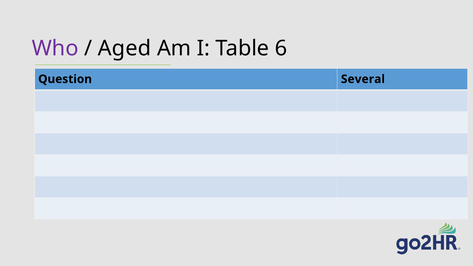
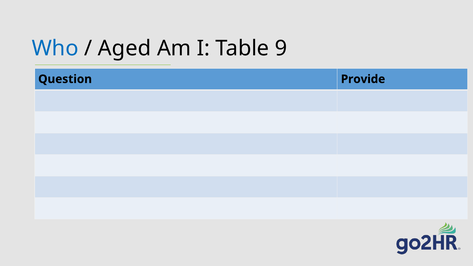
Who colour: purple -> blue (55, 48)
6: 6 -> 9 (281, 48)
Several: Several -> Provide (363, 79)
